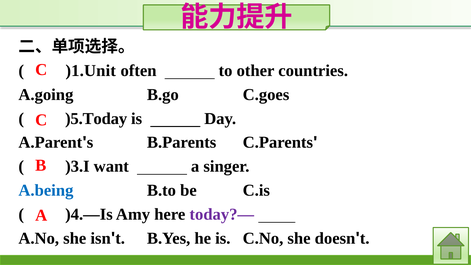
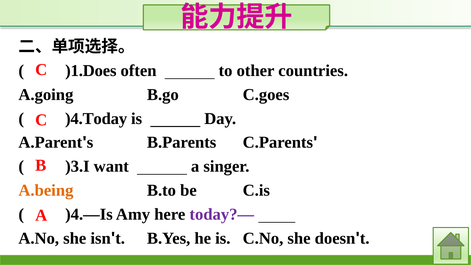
)1.Unit: )1.Unit -> )1.Does (91, 71)
)5.Today: )5.Today -> )4.Today (96, 119)
A.being colour: blue -> orange (46, 190)
